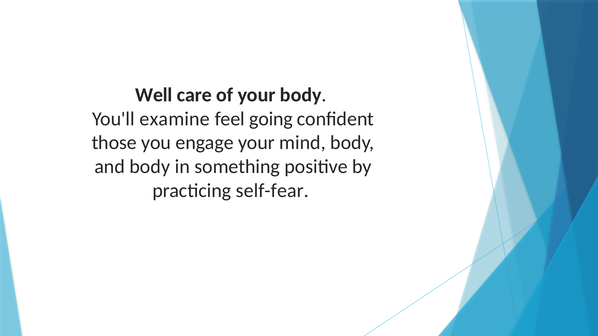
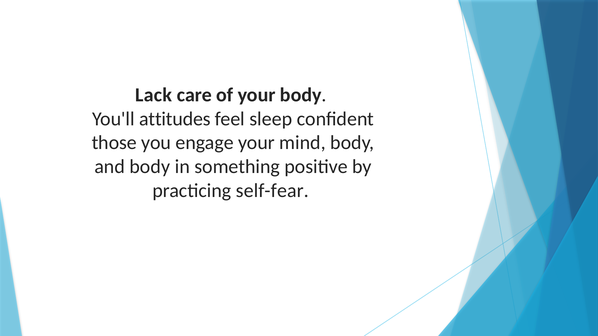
Well: Well -> Lack (154, 95)
examine: examine -> attitudes (175, 119)
going: going -> sleep (271, 119)
